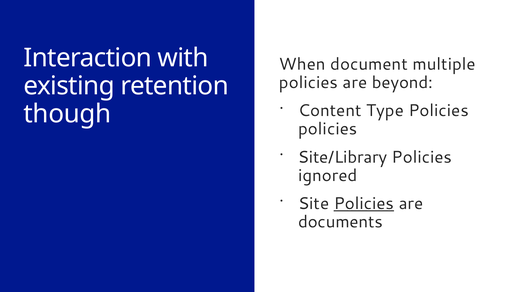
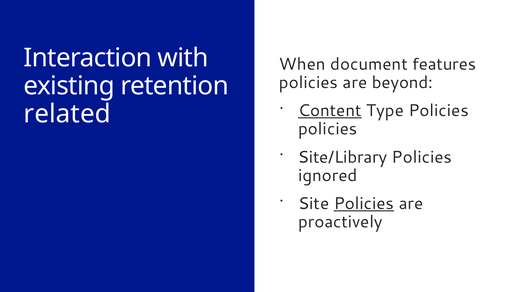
multiple: multiple -> features (444, 64)
Content underline: none -> present (330, 111)
though: though -> related (67, 114)
documents: documents -> proactively (340, 222)
